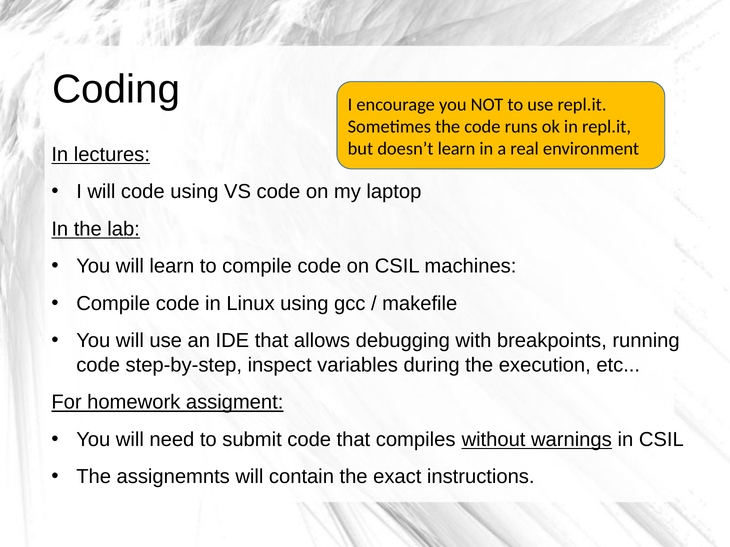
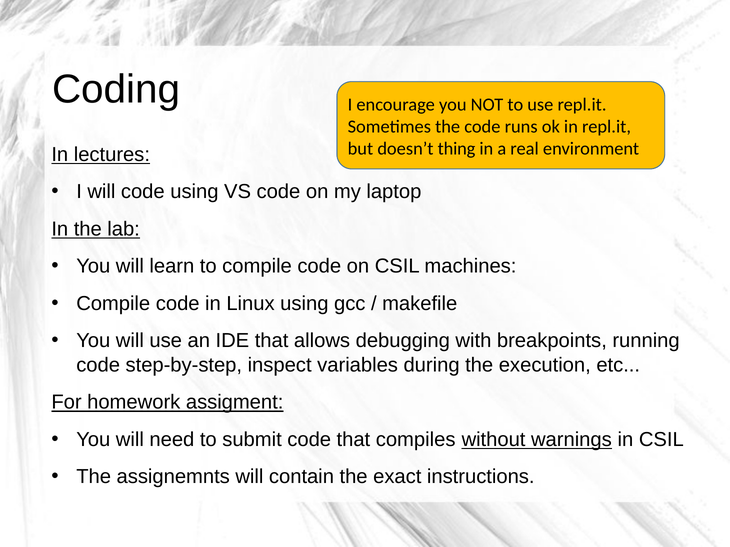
doesn’t learn: learn -> thing (457, 149)
